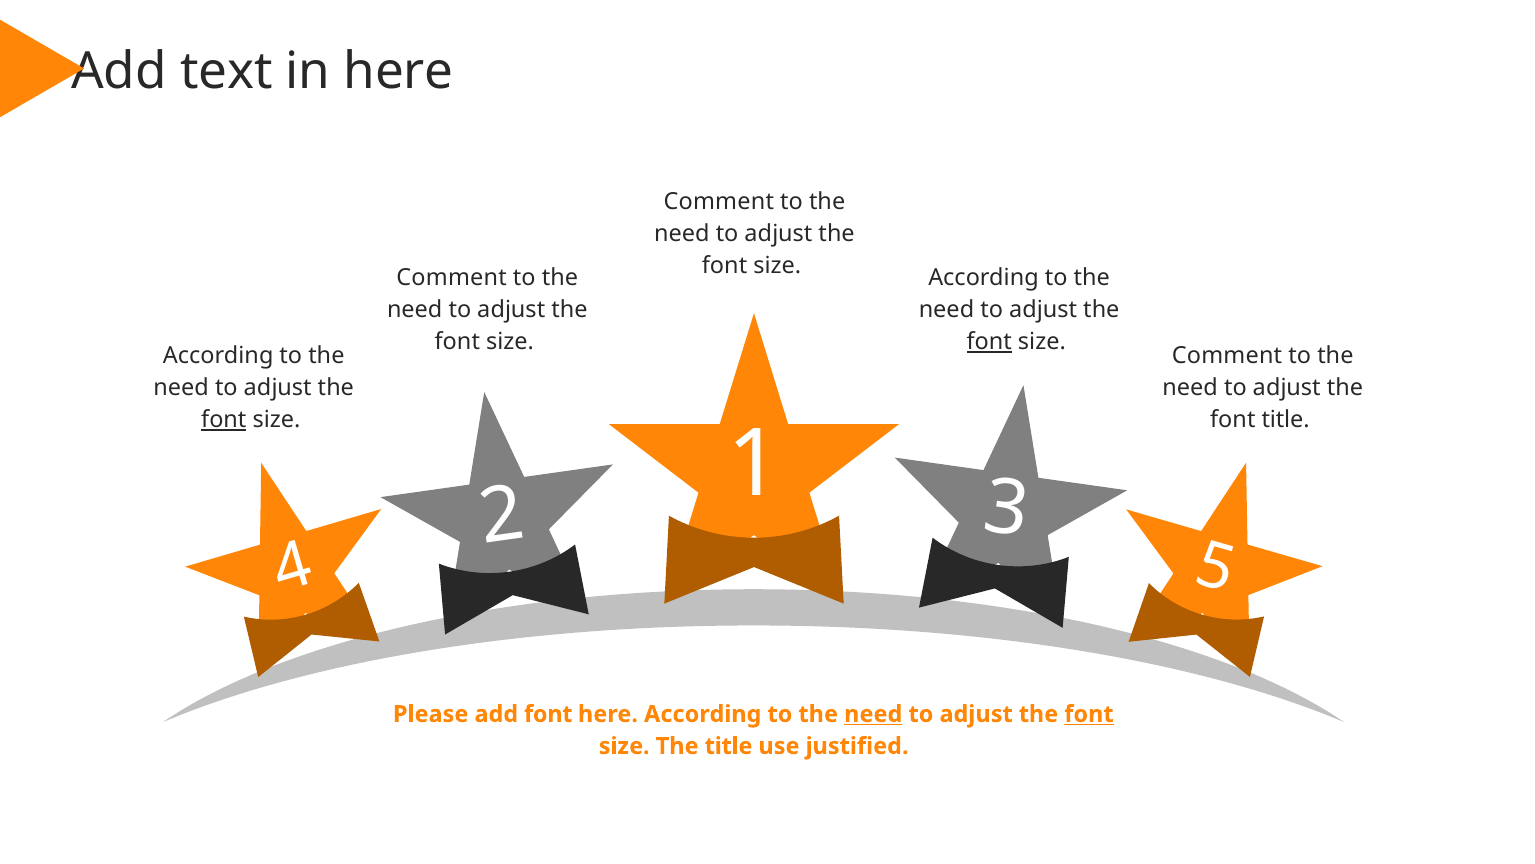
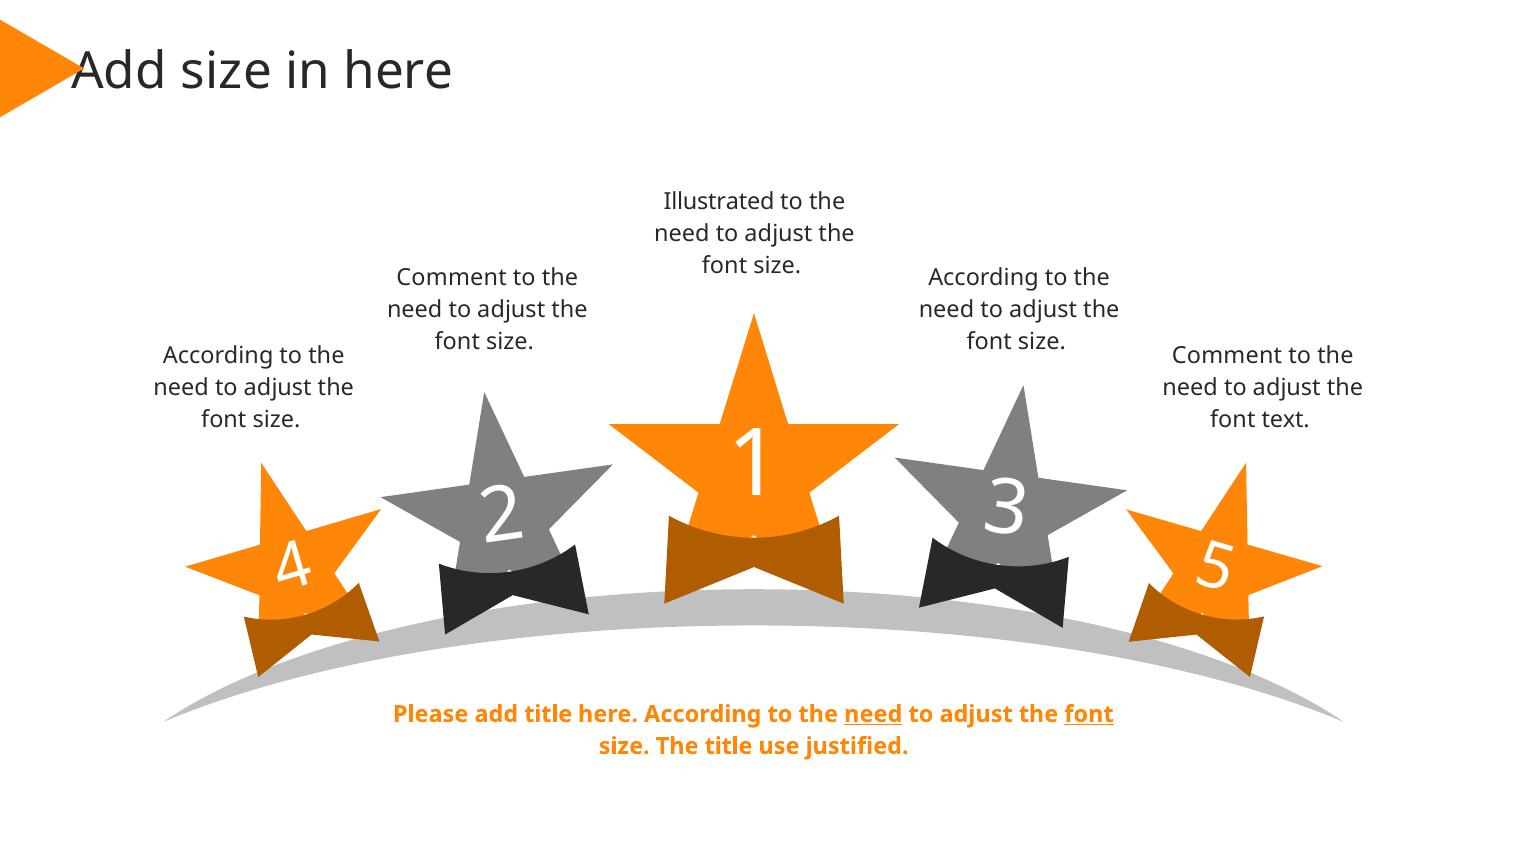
text: text -> size (226, 72)
Comment: Comment -> Illustrated (719, 201)
font underline: present -> none (989, 342)
font underline: present -> none (224, 420)
font title: title -> text (1286, 420)
add font: font -> title (548, 714)
